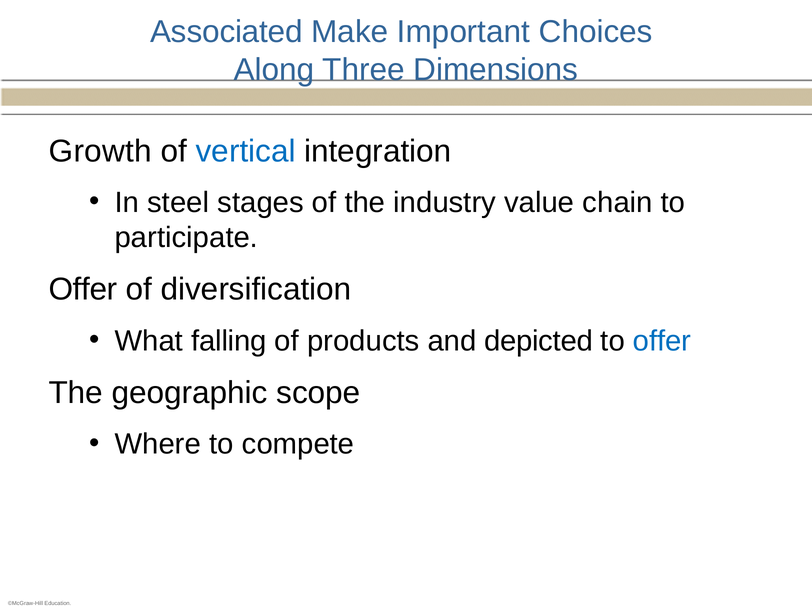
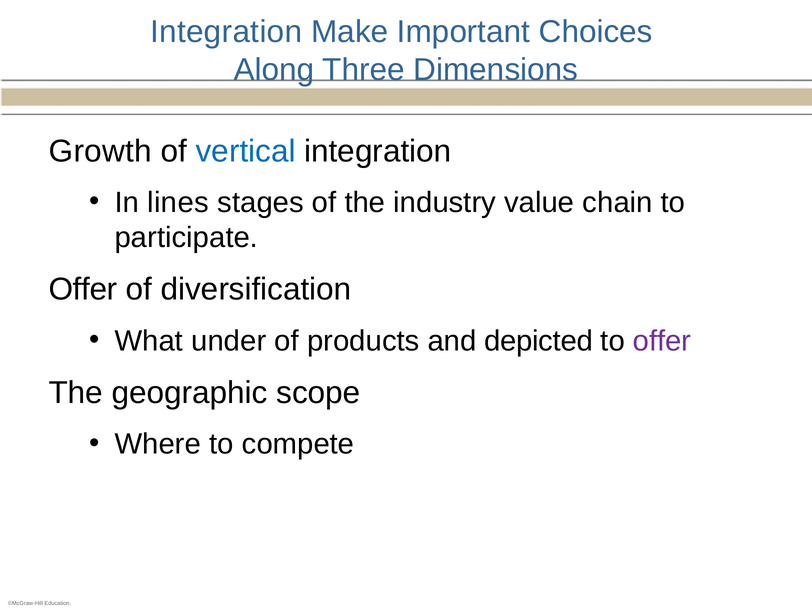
Associated: Associated -> Integration (226, 32)
steel: steel -> lines (178, 202)
falling: falling -> under (229, 341)
offer colour: blue -> purple (662, 341)
